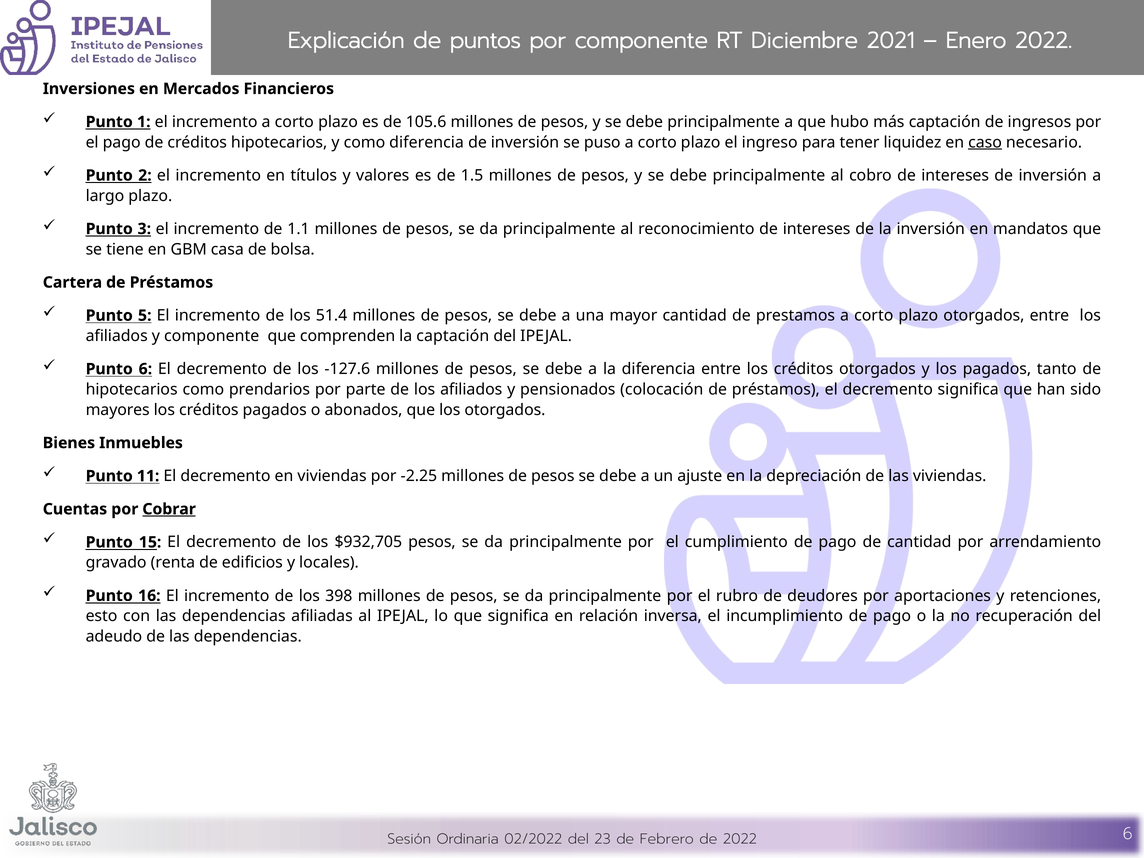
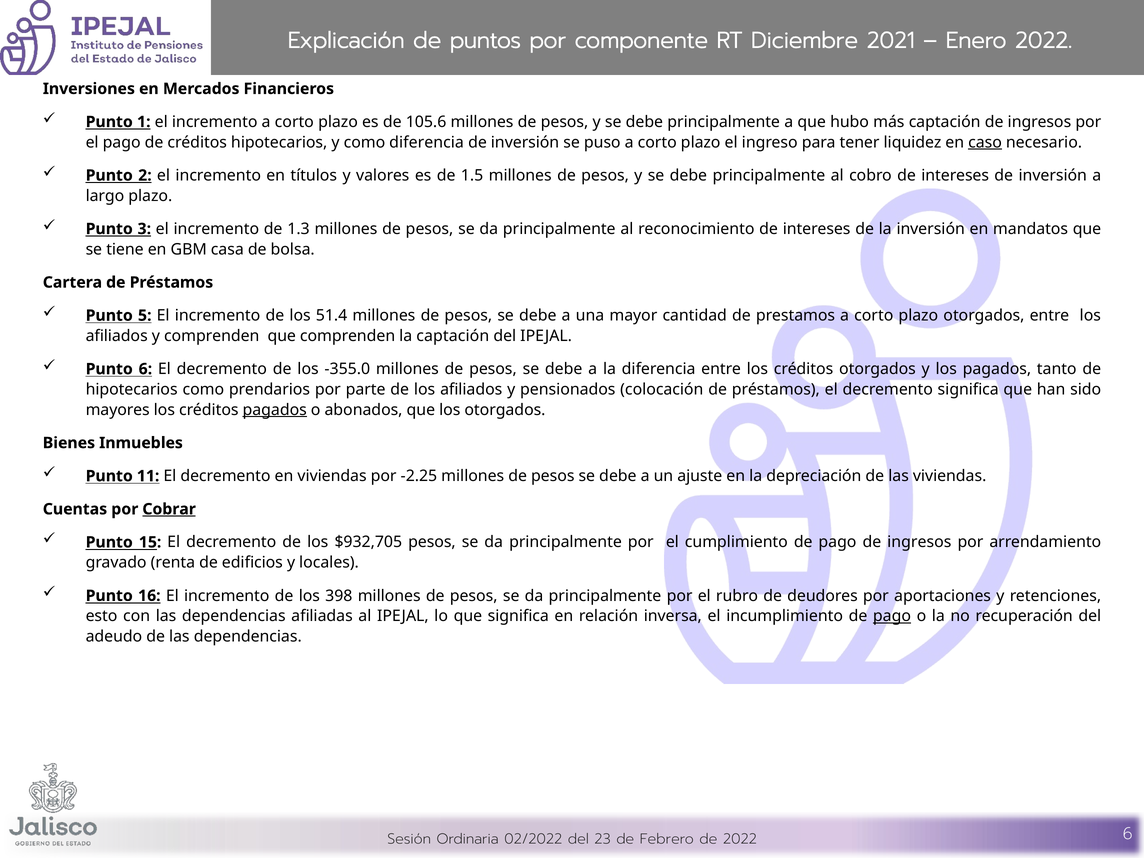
1.1: 1.1 -> 1.3 (299, 229)
y componente: componente -> comprenden (212, 336)
-127.6: -127.6 -> -355.0 (347, 369)
pagados underline: none -> present (275, 410)
pago de cantidad: cantidad -> ingresos (919, 542)
pago underline: none -> present (892, 616)
